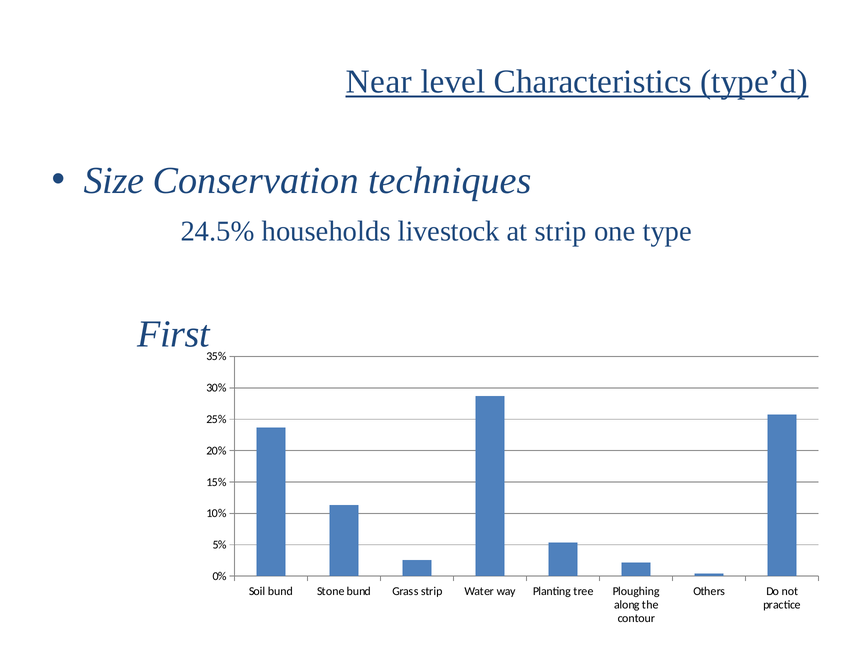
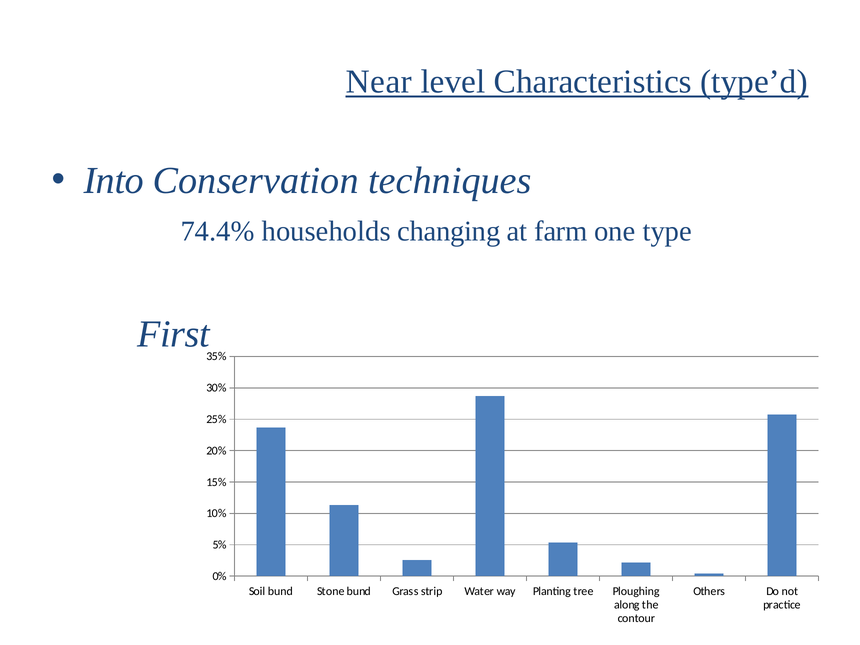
Size: Size -> Into (114, 180)
24.5%: 24.5% -> 74.4% (218, 231)
livestock: livestock -> changing (449, 231)
at strip: strip -> farm (561, 231)
